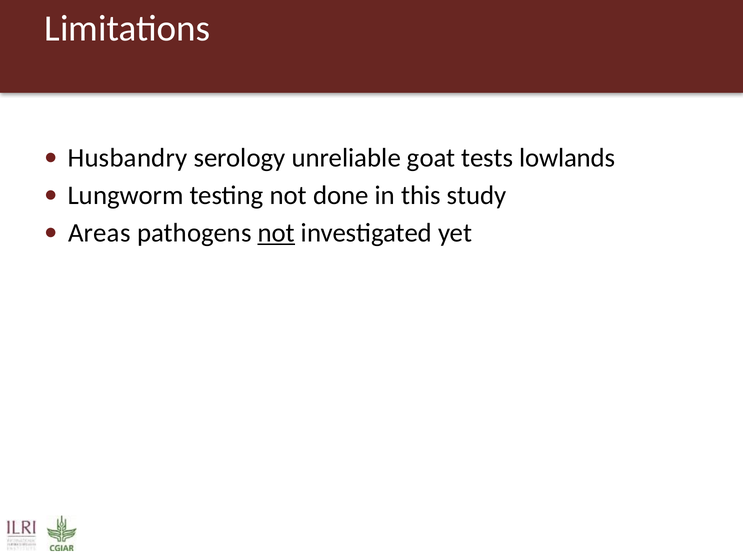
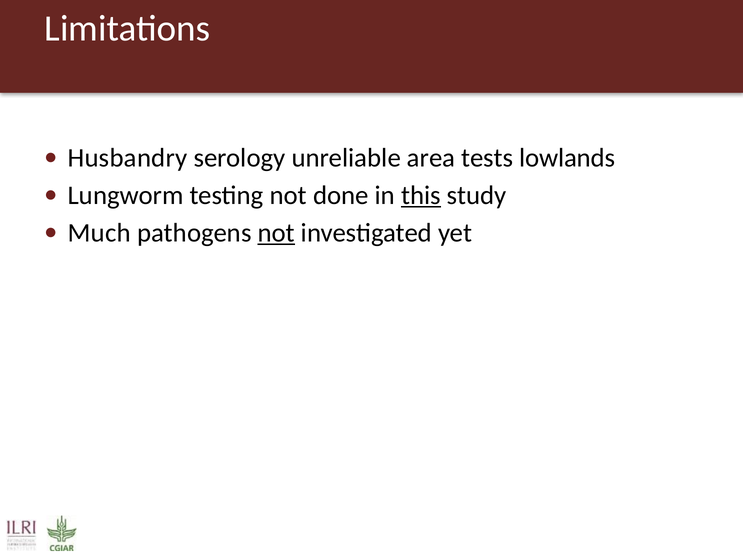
goat: goat -> area (431, 158)
this underline: none -> present (421, 195)
Areas: Areas -> Much (99, 233)
